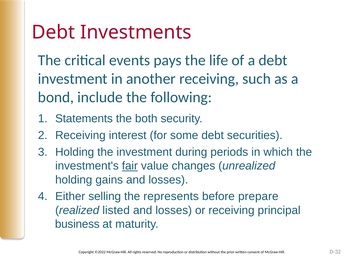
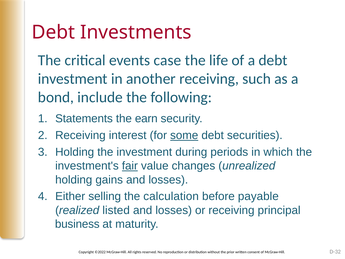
pays: pays -> case (168, 60)
both: both -> earn (146, 119)
some underline: none -> present (184, 135)
represents: represents -> calculation (171, 196)
prepare: prepare -> payable (258, 196)
